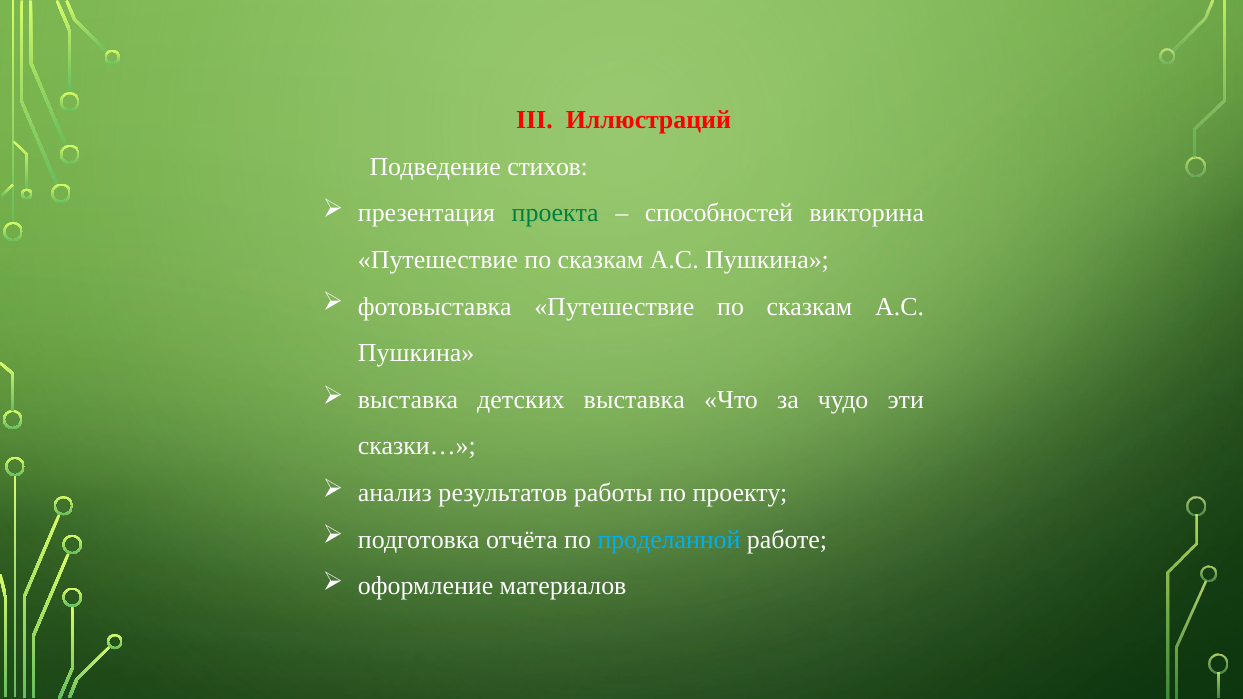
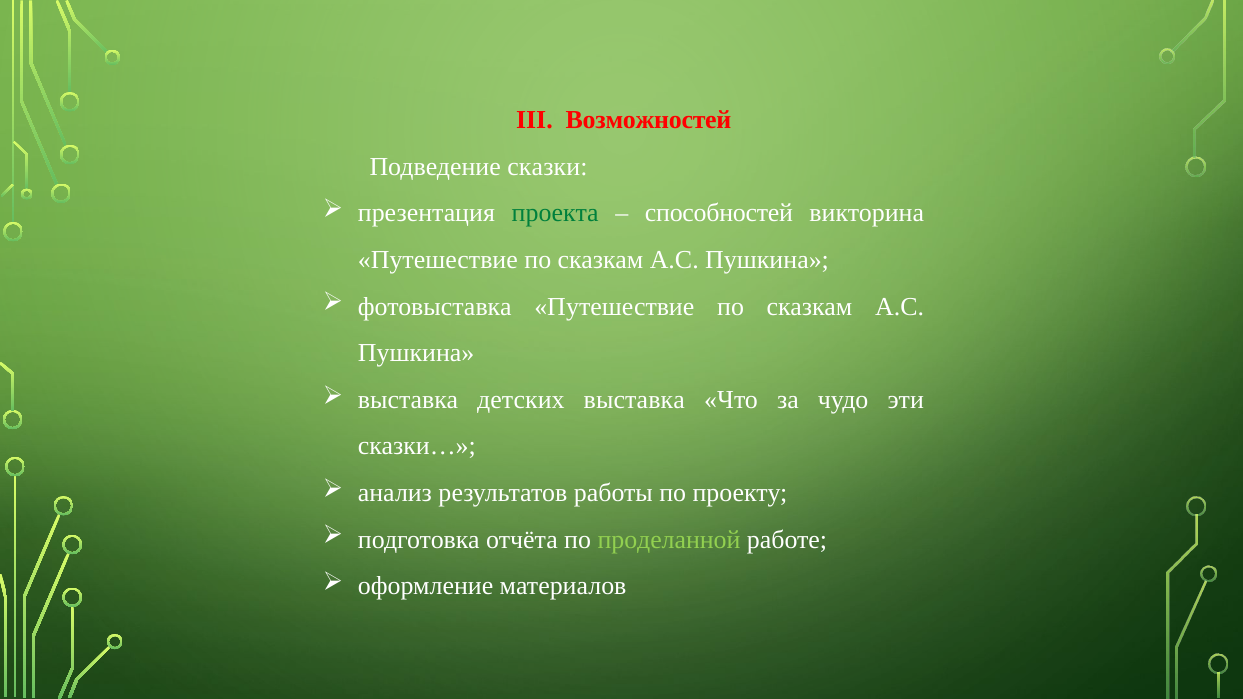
Иллюстраций: Иллюстраций -> Возможностей (649, 120)
стихов: стихов -> сказки (547, 167)
проделанной colour: light blue -> light green (669, 540)
